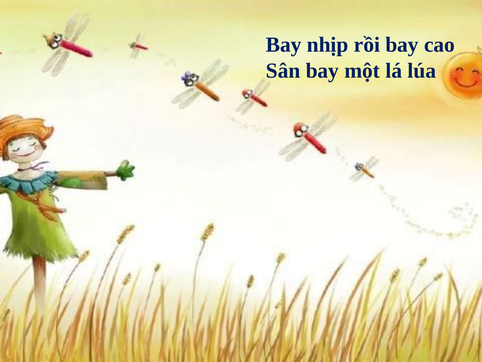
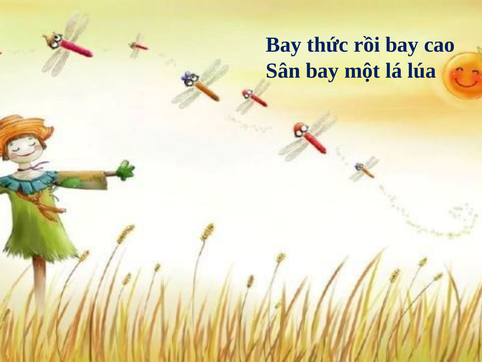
nhịp: nhịp -> thức (328, 45)
